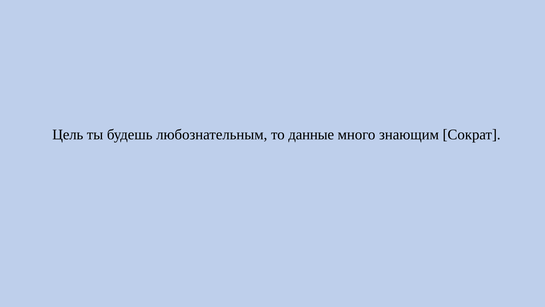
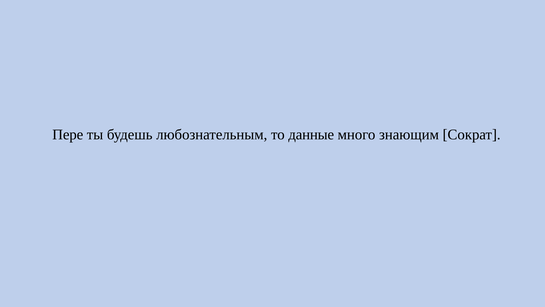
Цель: Цель -> Пере (68, 134)
